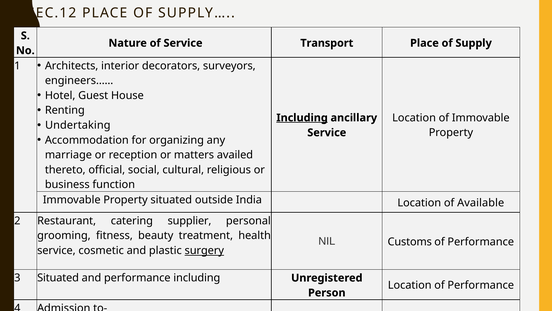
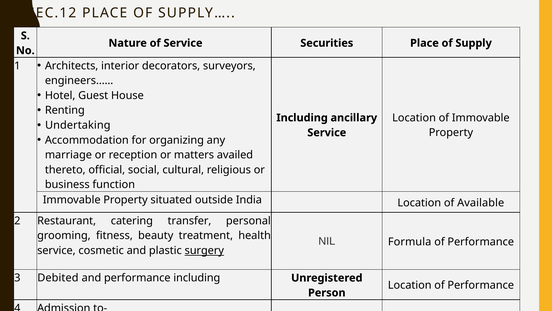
Transport: Transport -> Securities (327, 43)
Including underline: present -> none (302, 118)
supplier: supplier -> transfer (189, 220)
Customs: Customs -> Formula (410, 241)
3 Situated: Situated -> Debited (58, 278)
